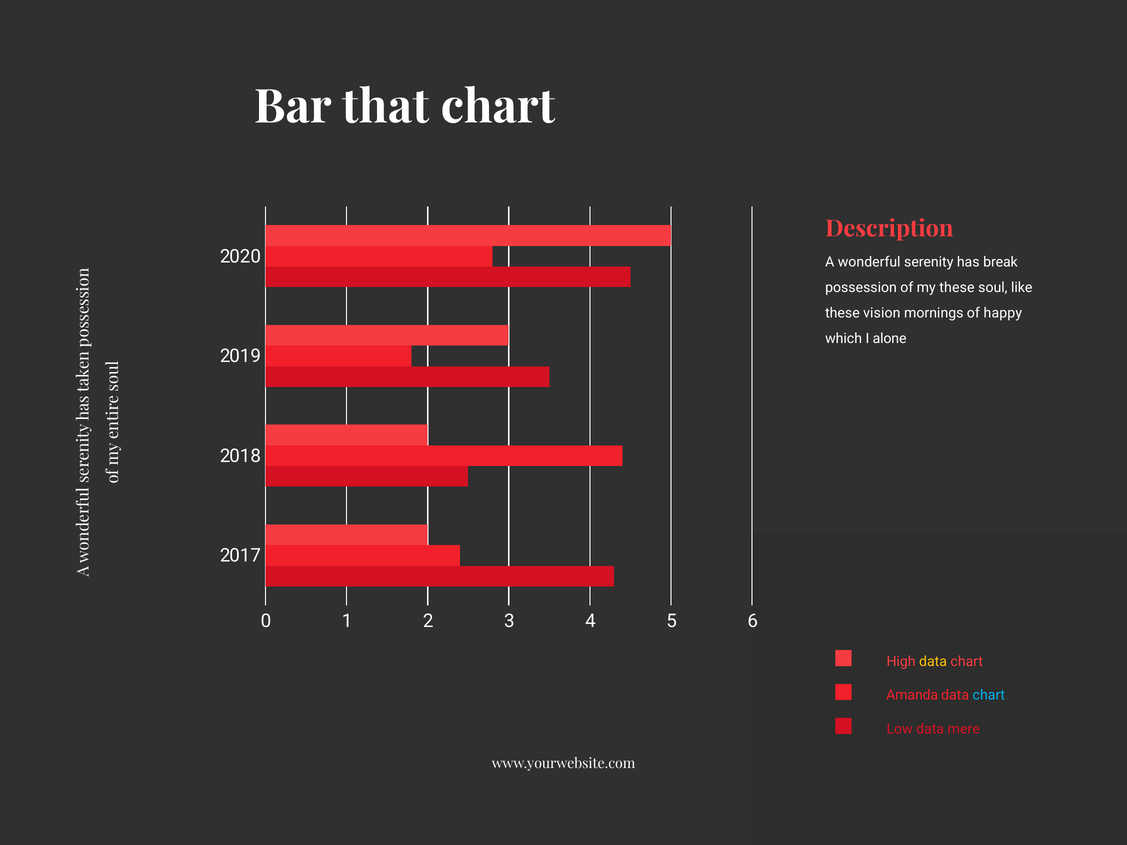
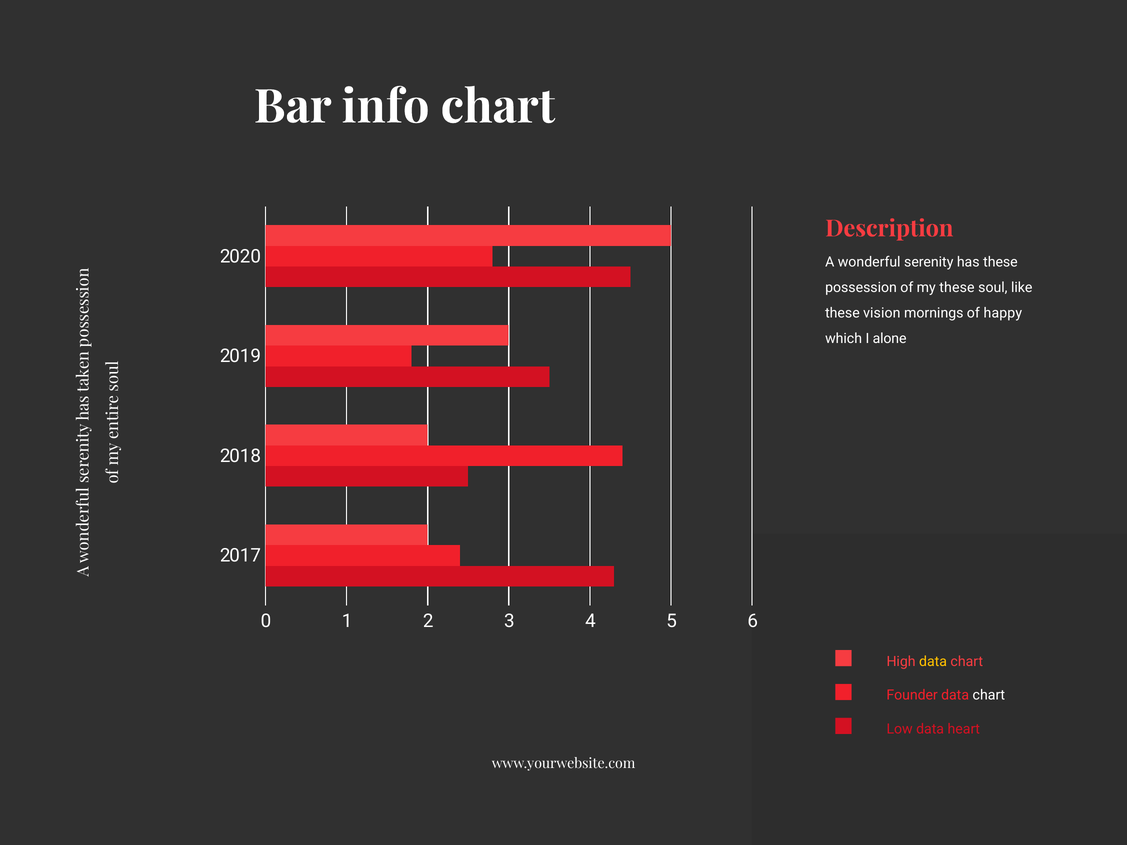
that: that -> info (386, 107)
has break: break -> these (1000, 262)
Amanda: Amanda -> Founder (912, 695)
chart colour: light blue -> white (989, 695)
mere: mere -> heart (964, 729)
